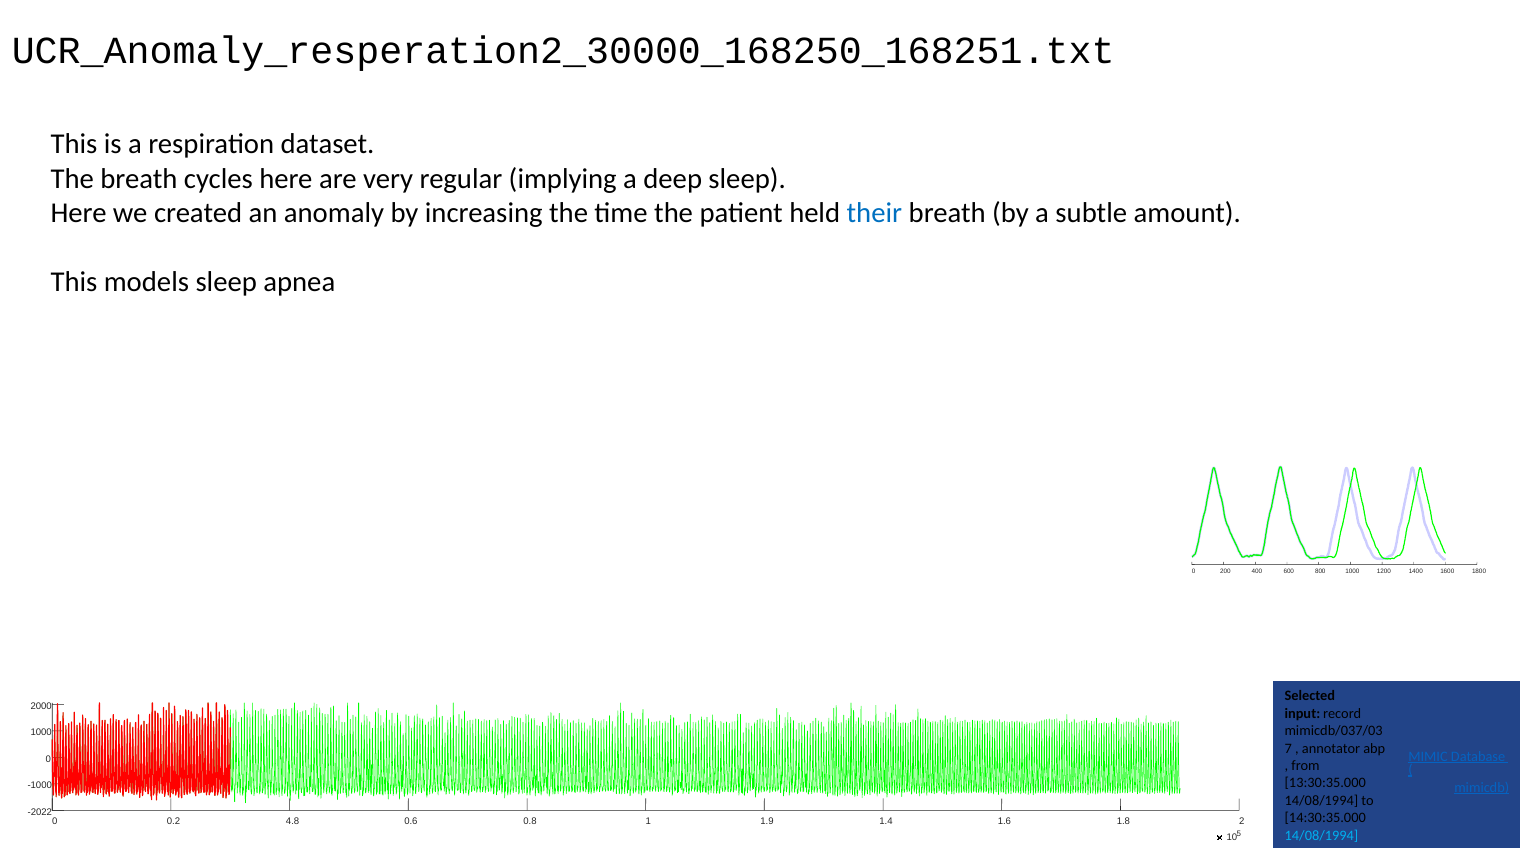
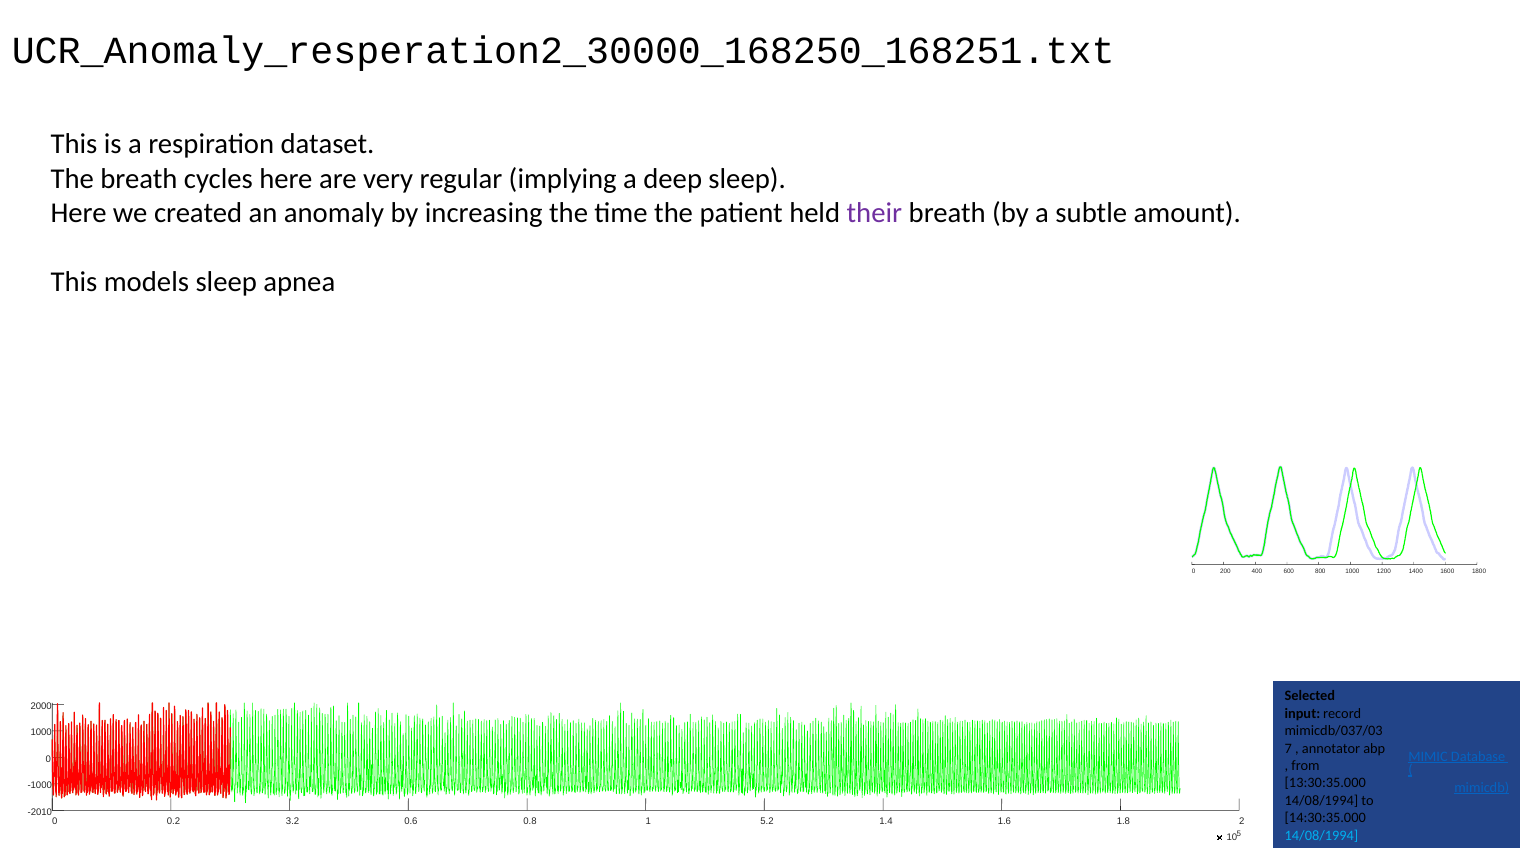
their colour: blue -> purple (874, 213)
-2022: -2022 -> -2010 (40, 813)
4.8: 4.8 -> 3.2 (293, 822)
1.9: 1.9 -> 5.2 (767, 822)
